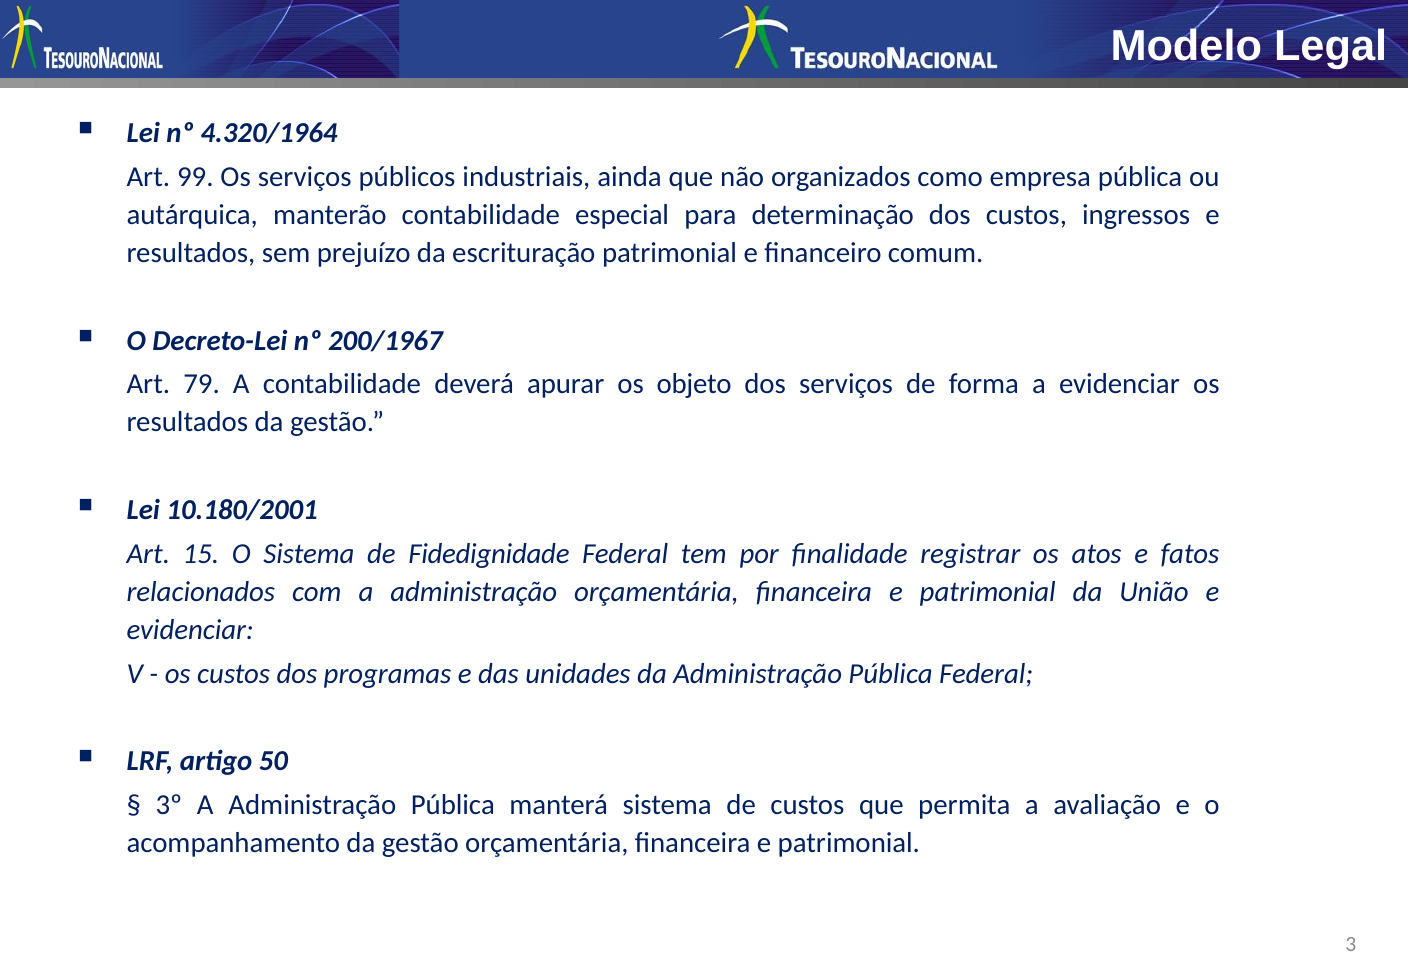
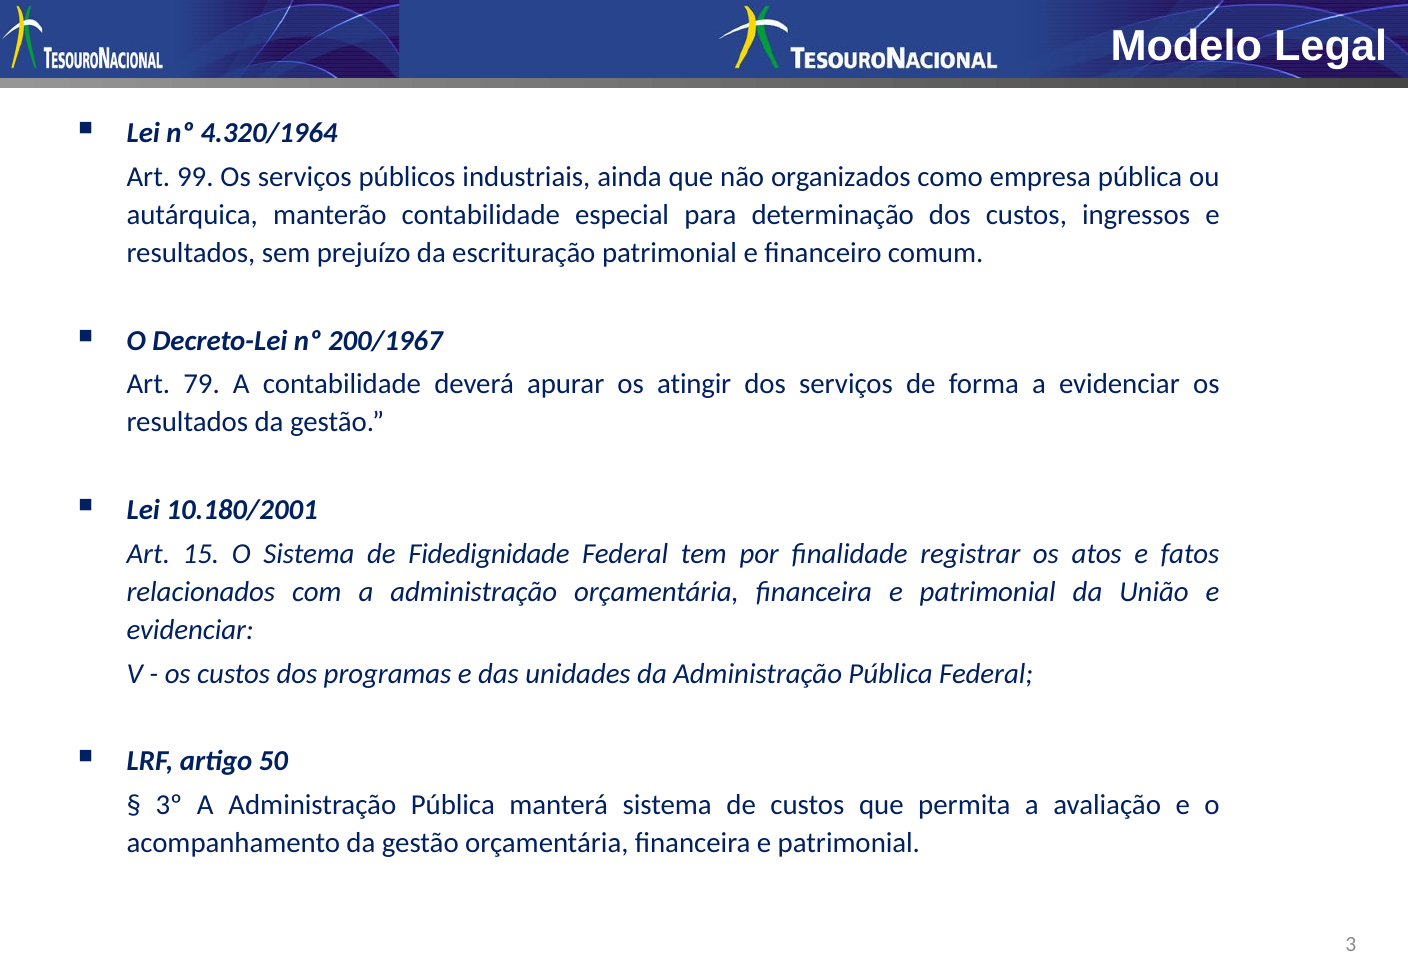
objeto: objeto -> atingir (694, 384)
